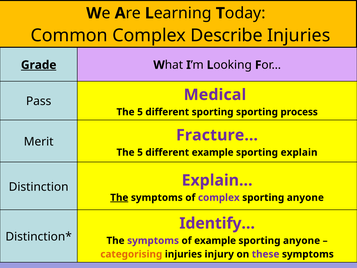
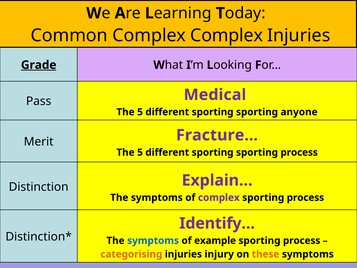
Complex Describe: Describe -> Complex (227, 36)
process: process -> anyone (299, 112)
example: example -> sporting (213, 152)
explain: explain -> process (299, 152)
The underline: present -> none (119, 197)
anyone: anyone -> process (305, 197)
symptoms colour: purple -> blue (153, 240)
anyone: anyone -> process (302, 240)
these colour: purple -> orange (266, 254)
